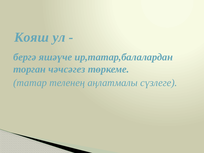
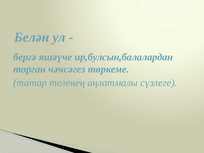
Кояш: Кояш -> Белән (32, 37)
ир,татар,балалардан: ир,татар,балалардан -> ир,булсын,балалардан (124, 57)
